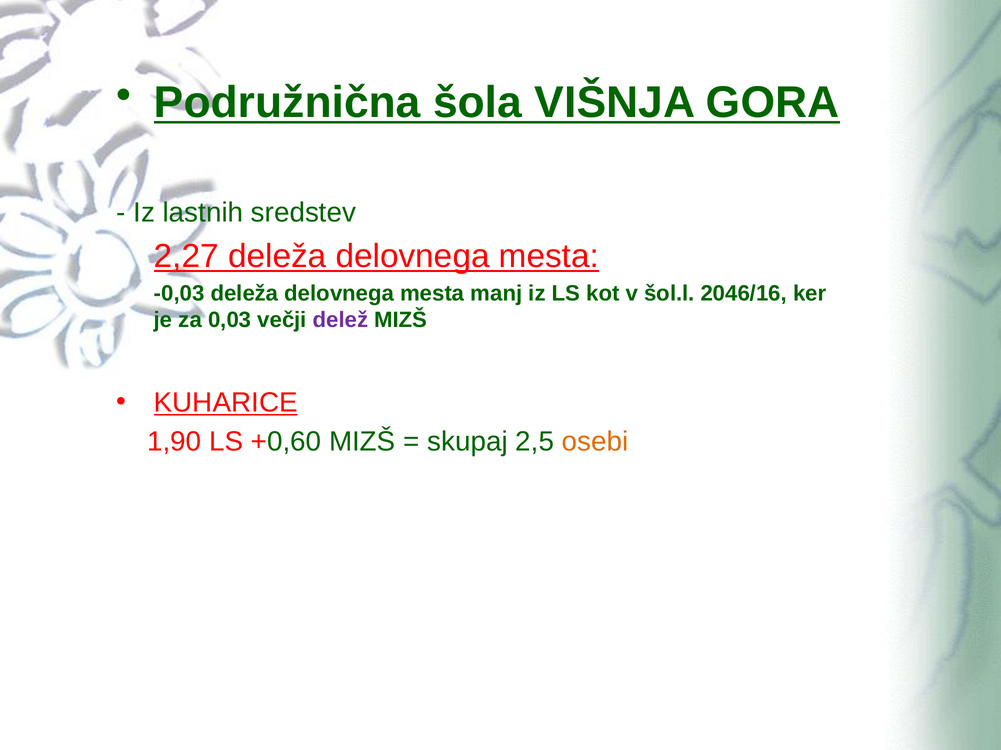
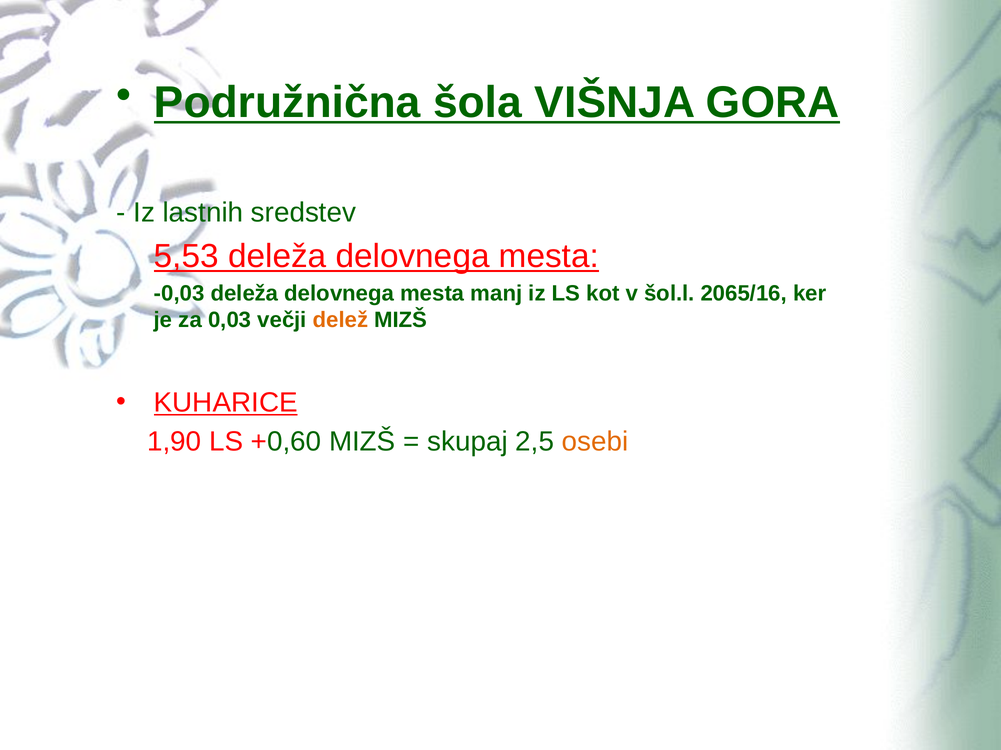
2,27: 2,27 -> 5,53 (186, 257)
2046/16: 2046/16 -> 2065/16 (744, 294)
delež colour: purple -> orange (340, 320)
